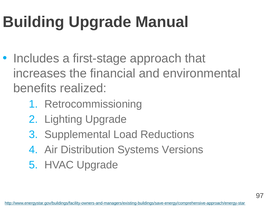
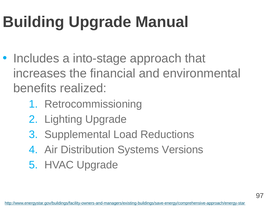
first-stage: first-stage -> into-stage (100, 58)
